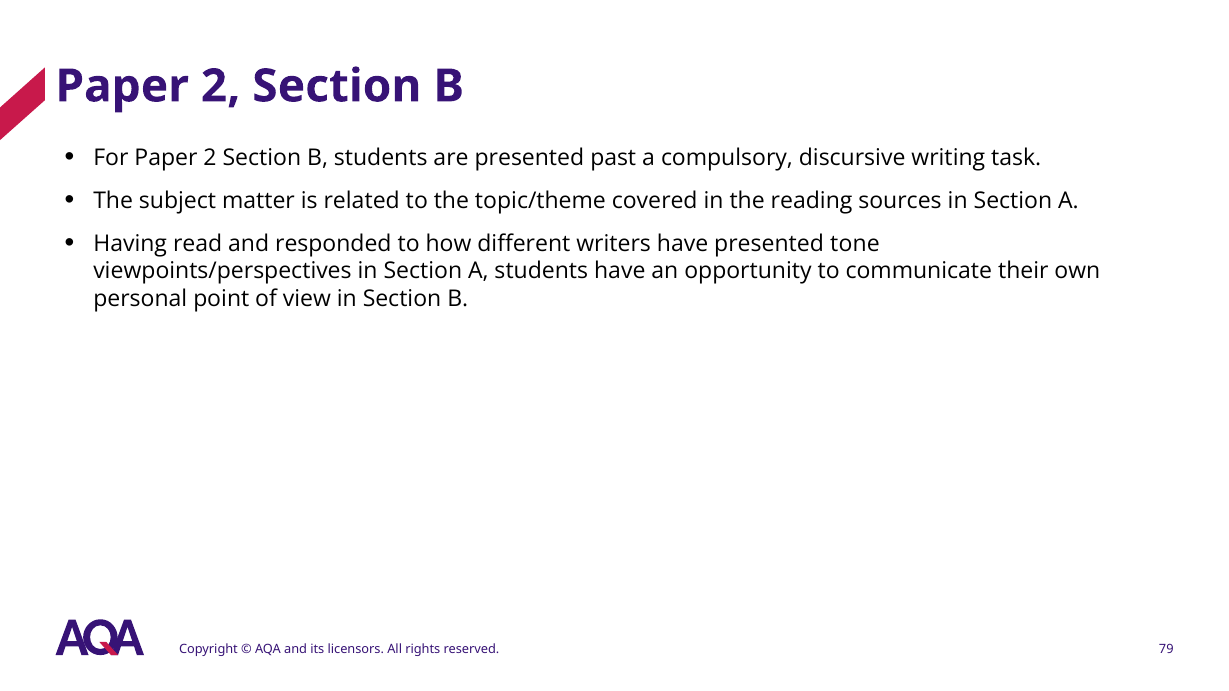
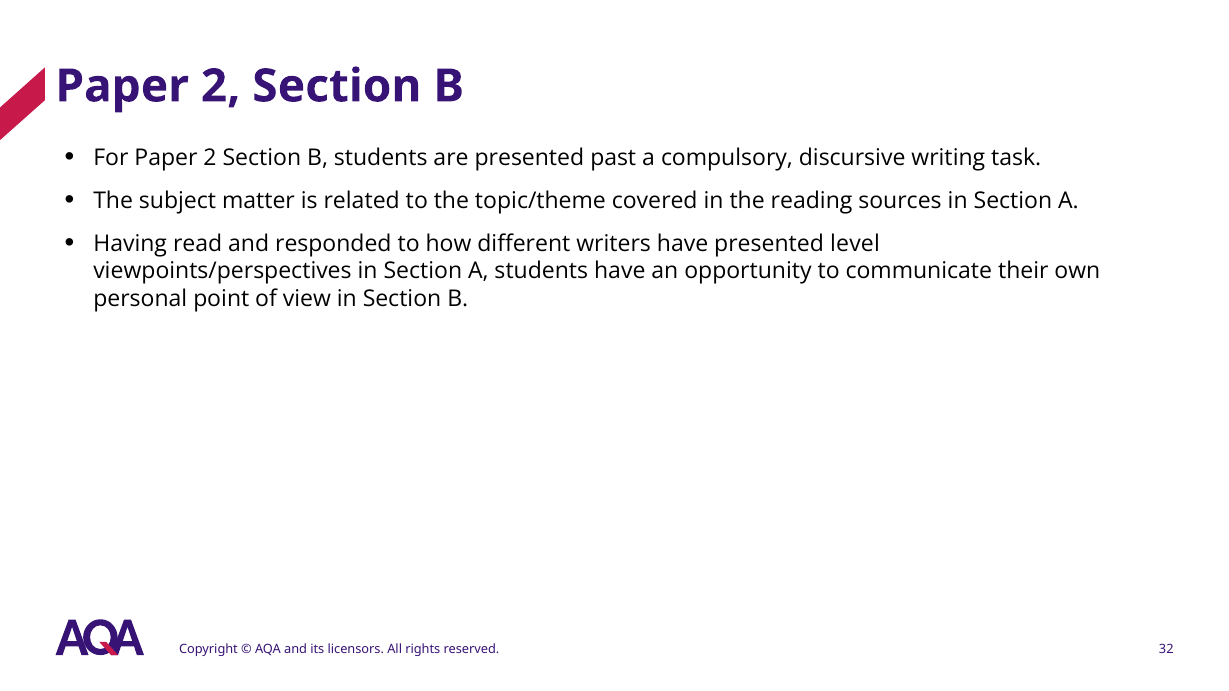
tone: tone -> level (855, 244)
79: 79 -> 32 (1166, 650)
